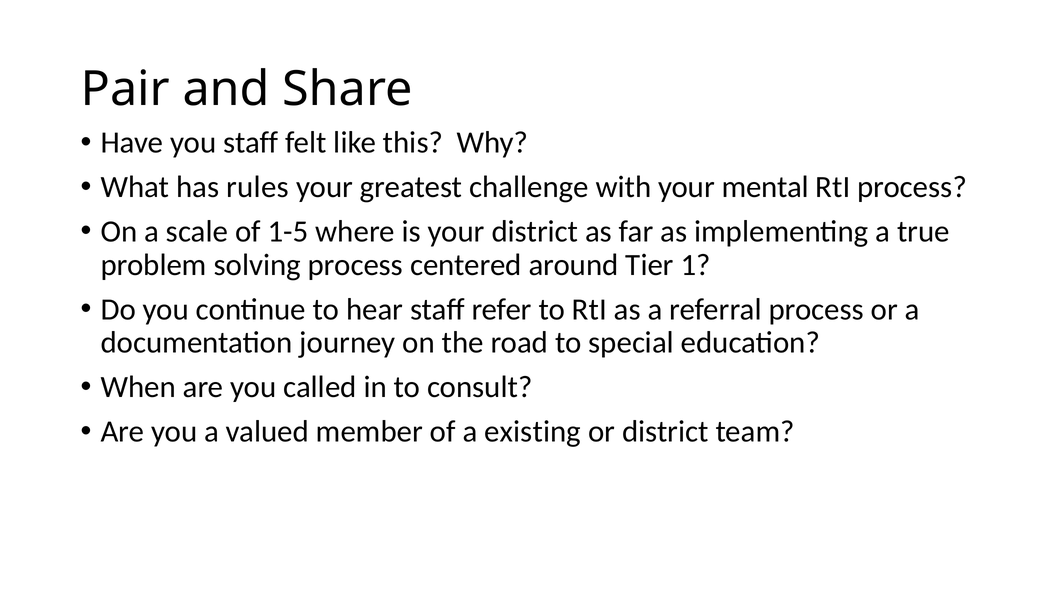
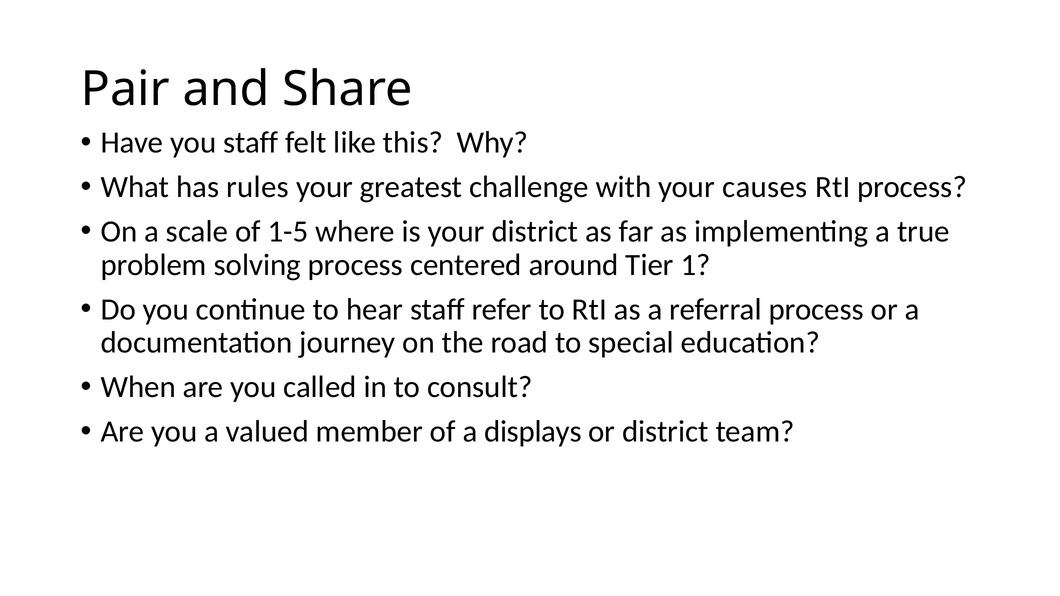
mental: mental -> causes (765, 187)
existing: existing -> displays (533, 432)
